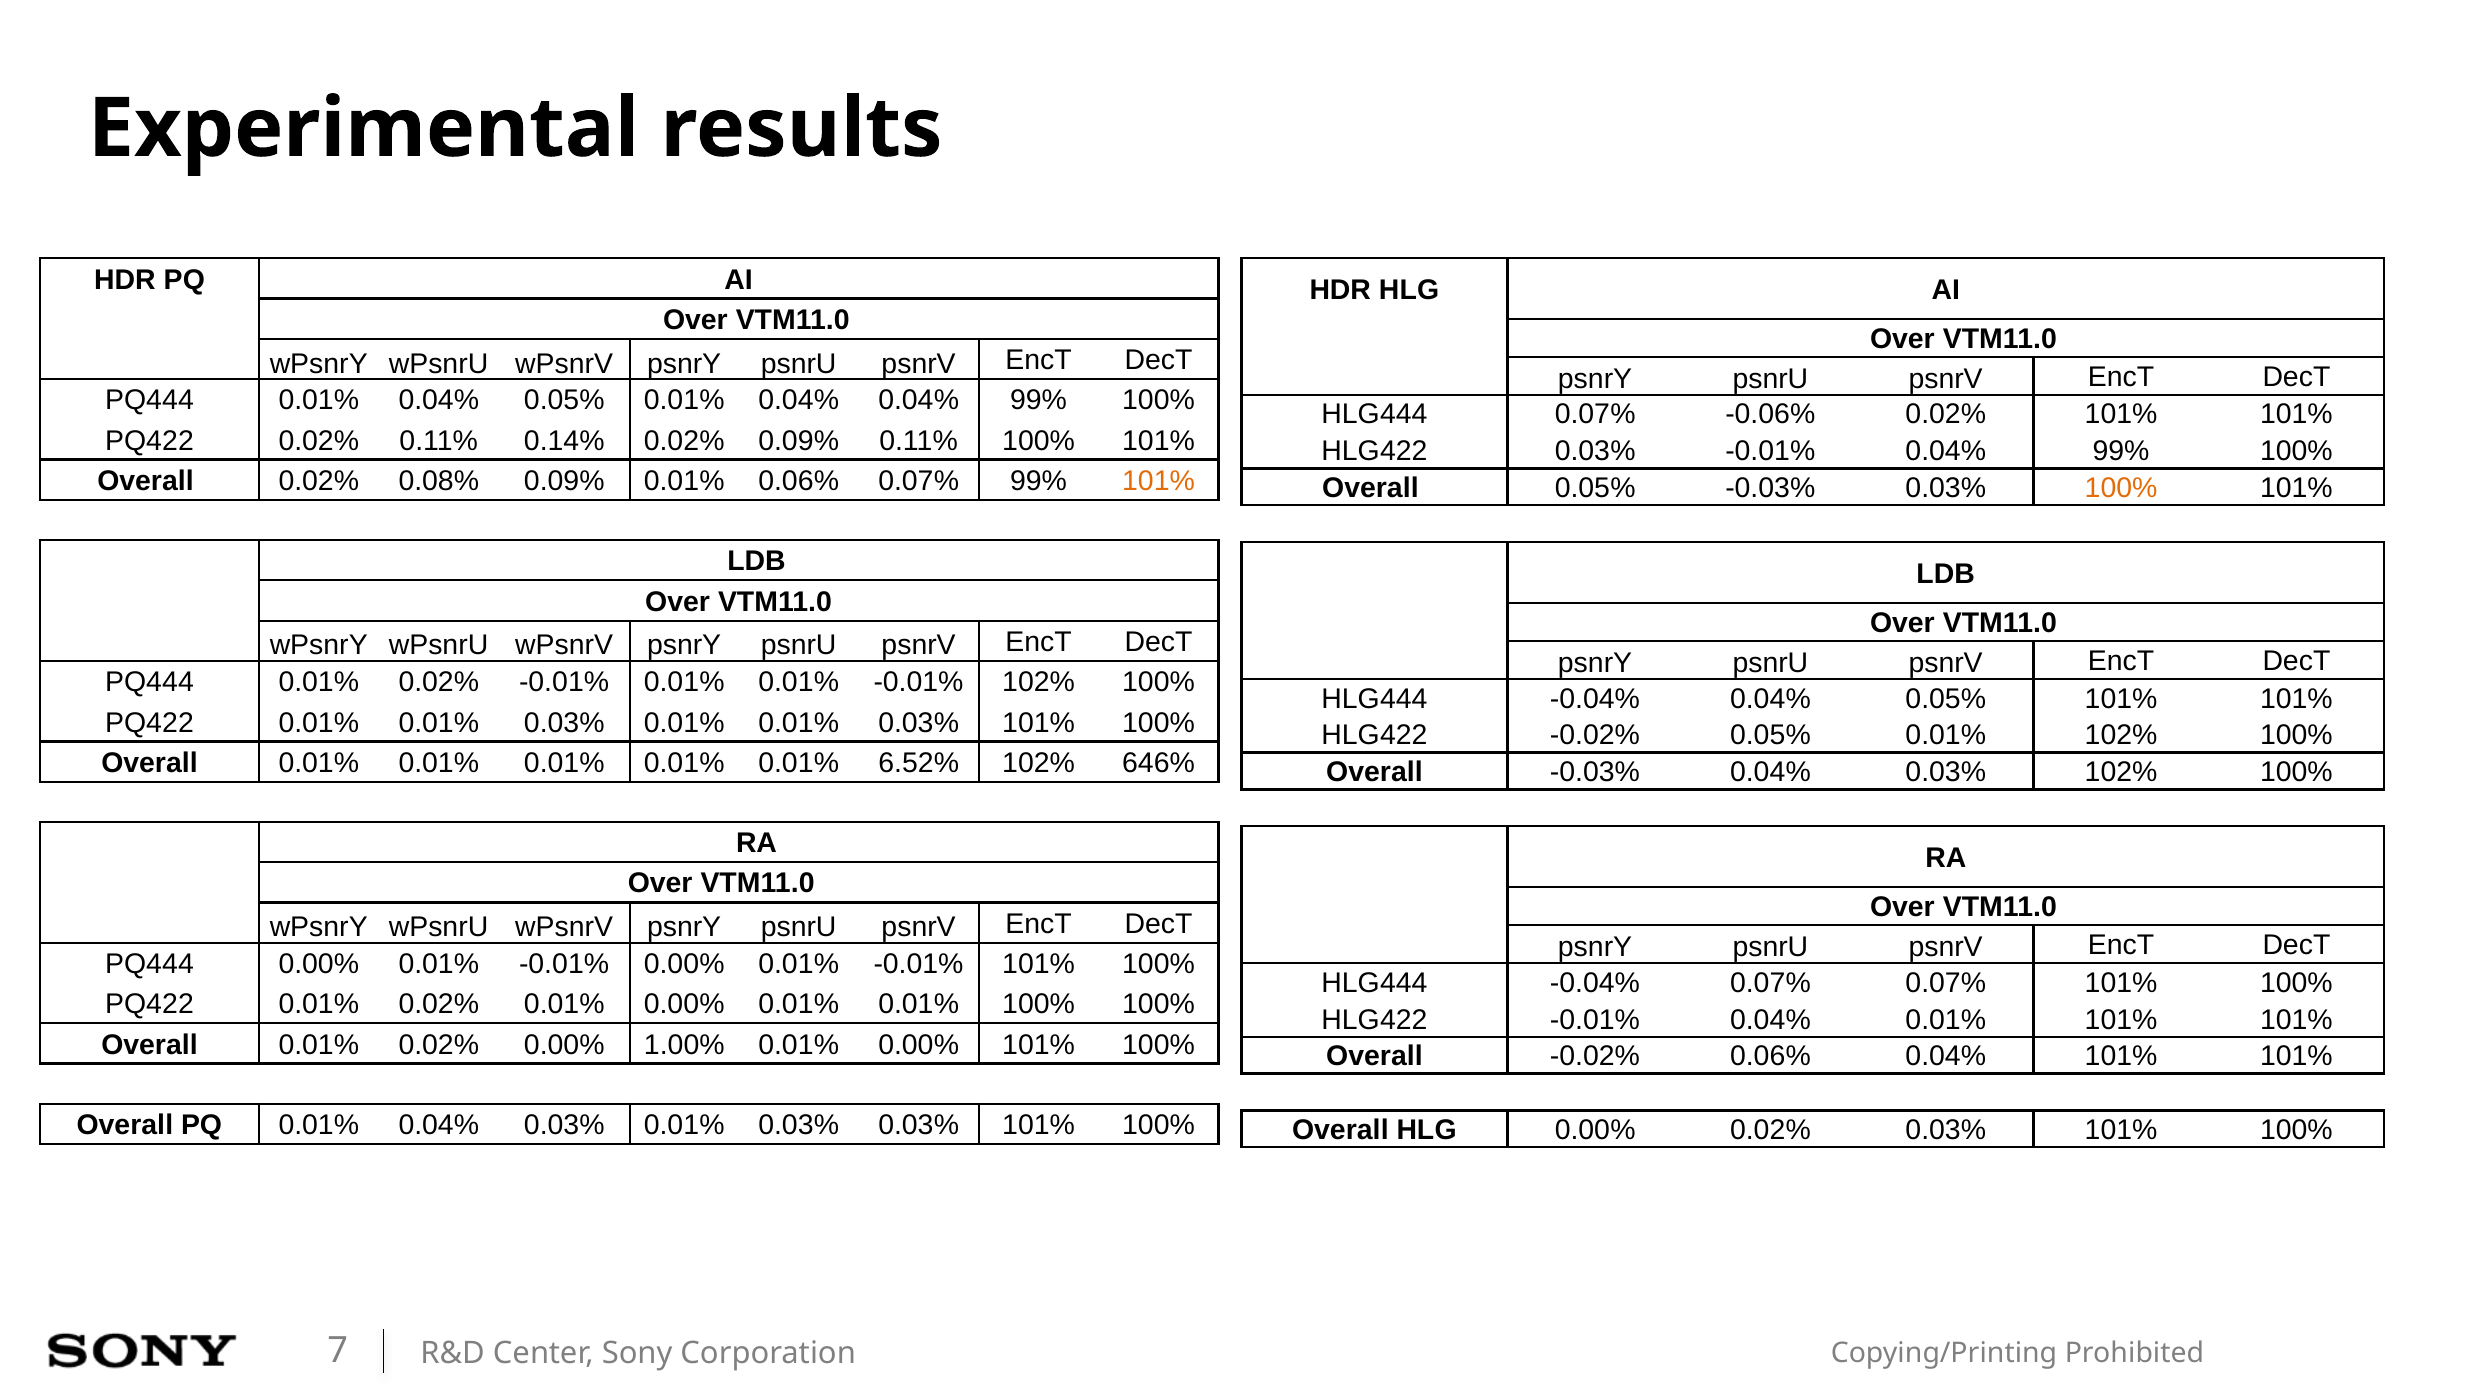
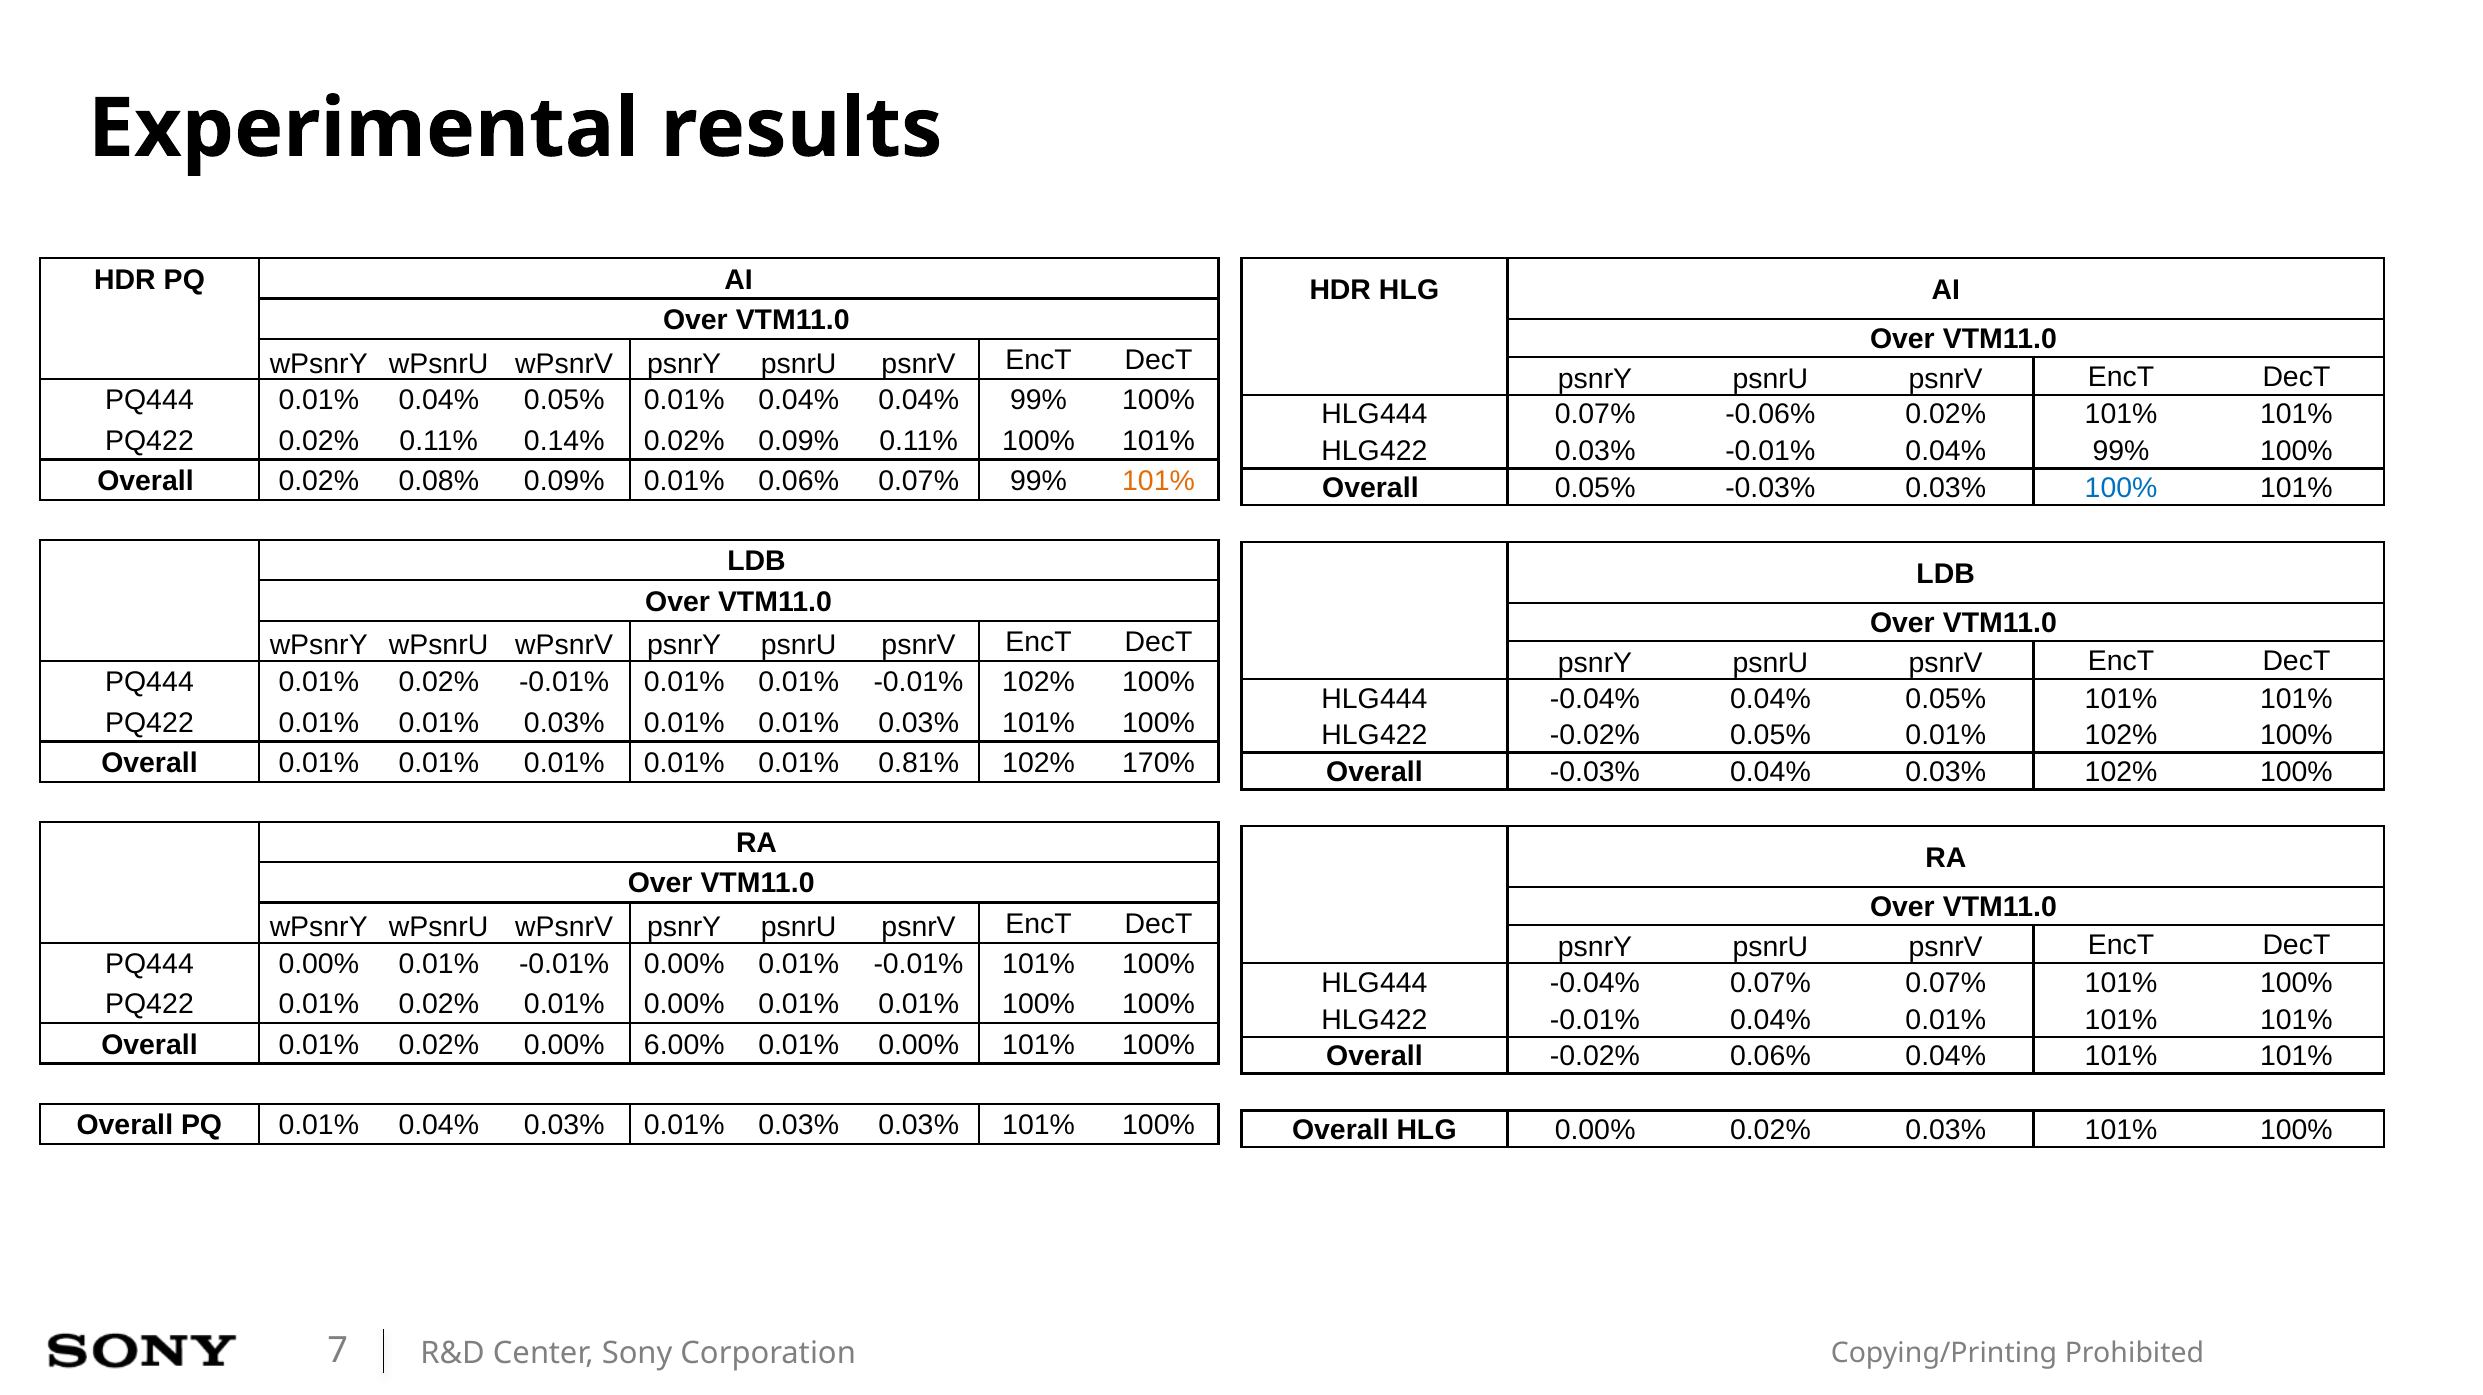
100% colour: orange -> blue (2121, 489)
6.52%: 6.52% -> 0.81% (919, 763)
646%: 646% -> 170% (1159, 763)
1.00%: 1.00% -> 6.00% (684, 1045)
